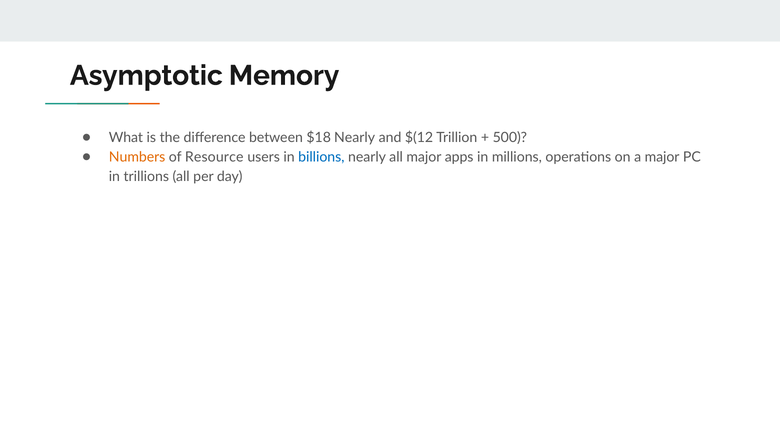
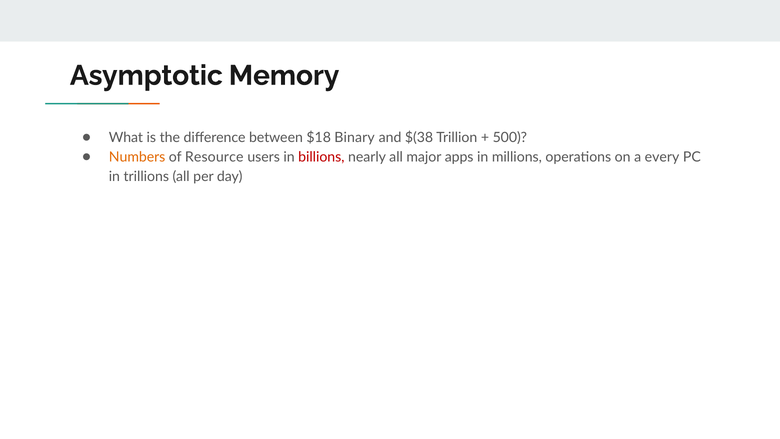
$18 Nearly: Nearly -> Binary (355, 137)
$(12: $(12 -> $(38 (419, 137)
billions colour: blue -> red (321, 157)
a major: major -> every (662, 157)
